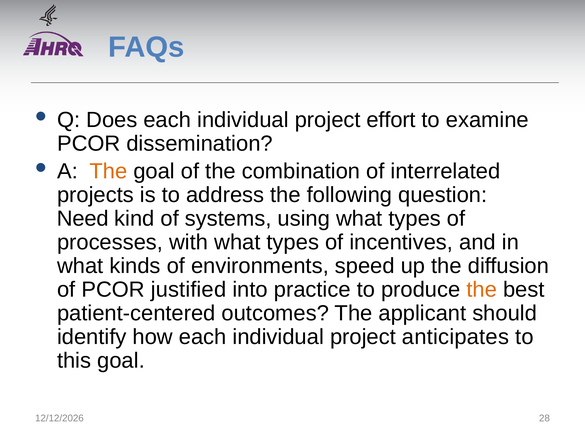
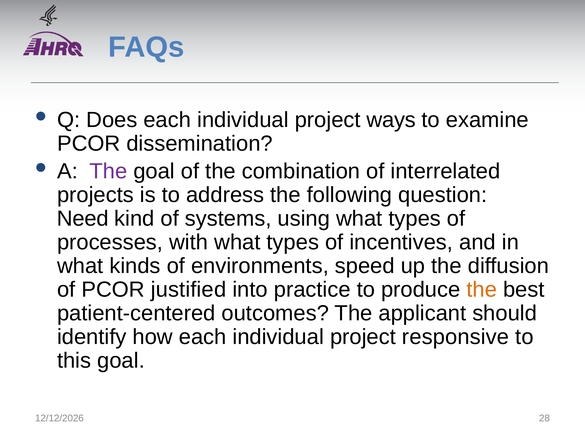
effort: effort -> ways (391, 120)
The colour: orange -> purple (108, 172)
anticipates: anticipates -> responsive (456, 338)
